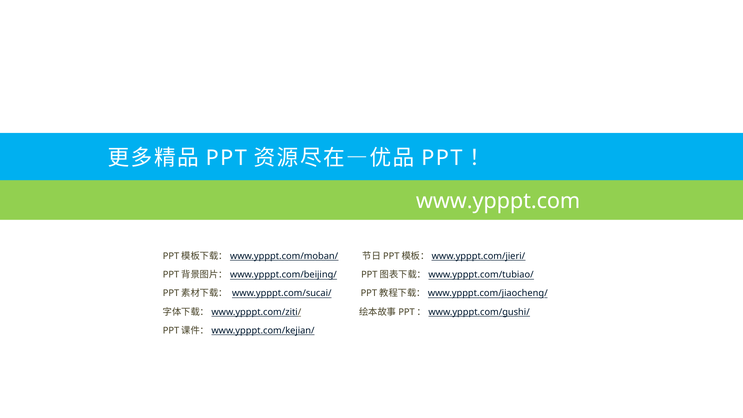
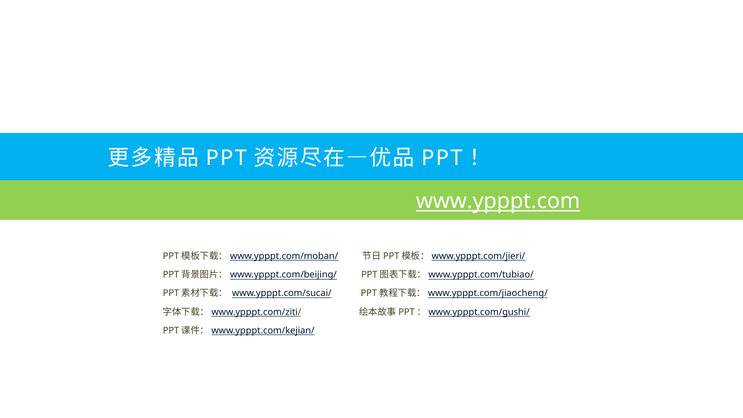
www.ypppt.com underline: none -> present (498, 201)
